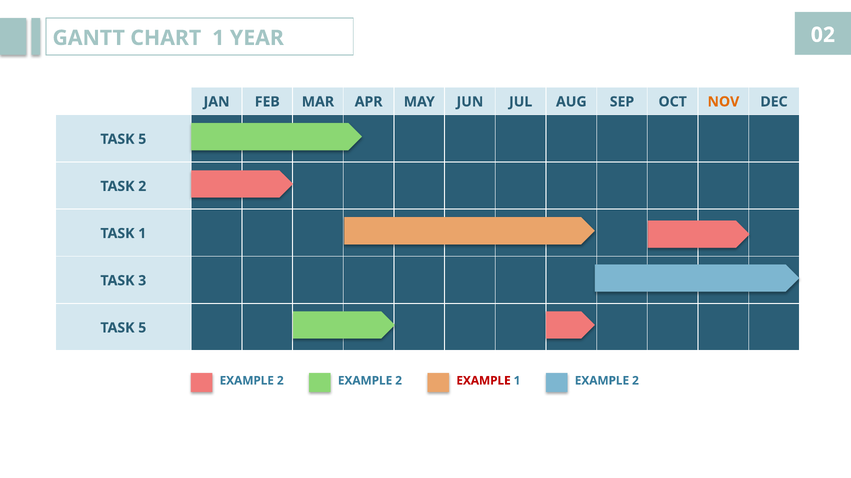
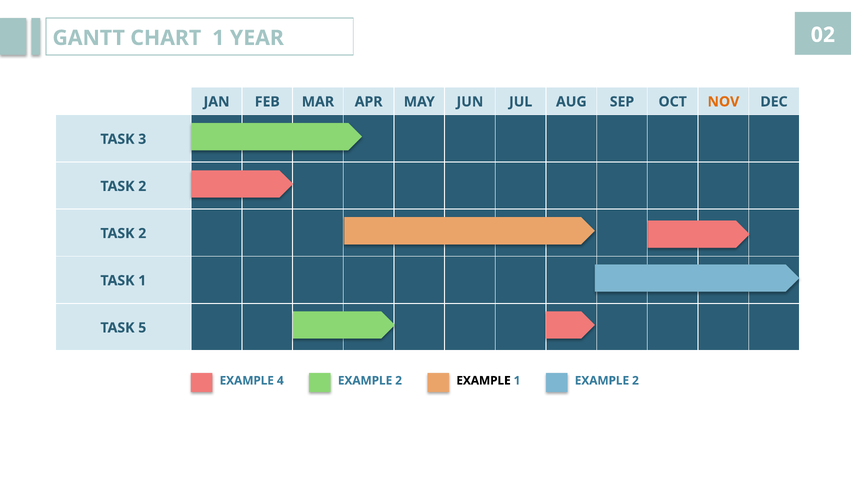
5: 5 -> 3 (142, 139)
1: 1 -> 2 (142, 234)
TASK 3: 3 -> 1 (142, 281)
2: 2 -> 4 (280, 381)
EXAMPLE colour: red -> black (484, 381)
